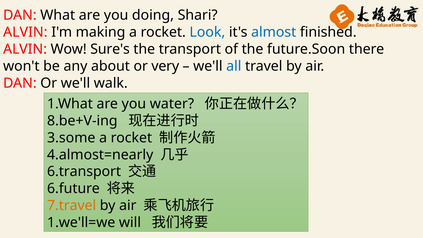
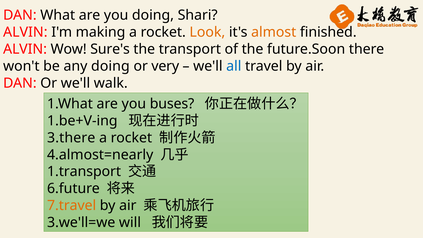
Look colour: blue -> orange (207, 32)
almost colour: blue -> orange (274, 32)
any about: about -> doing (110, 66)
water: water -> buses (172, 104)
8.be+V-ing: 8.be+V-ing -> 1.be+V-ing (82, 121)
3.some: 3.some -> 3.there (71, 138)
6.transport: 6.transport -> 1.transport (84, 172)
1.we'll=we: 1.we'll=we -> 3.we'll=we (81, 222)
